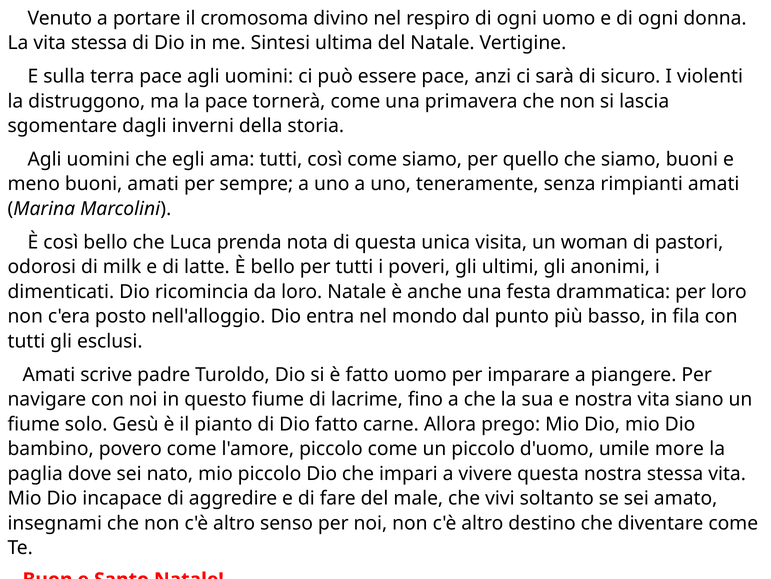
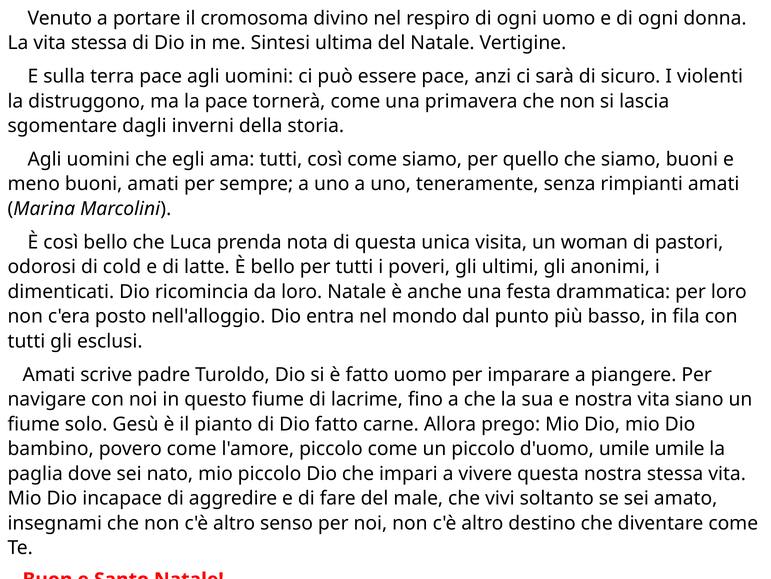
milk: milk -> cold (122, 267)
umile more: more -> umile (680, 448)
